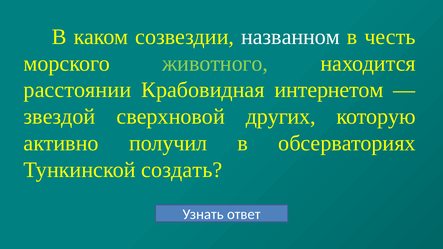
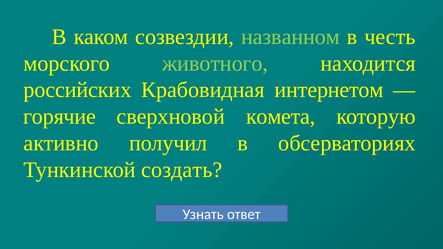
названном colour: white -> light green (291, 37)
расстоянии: расстоянии -> российских (77, 90)
звездой: звездой -> горячие (60, 117)
других: других -> кoмeтa (281, 117)
